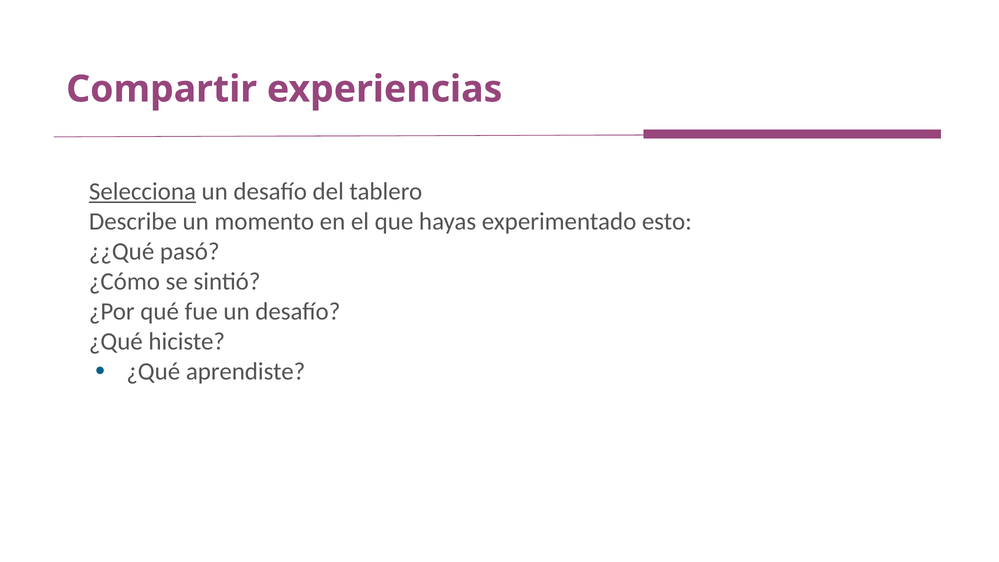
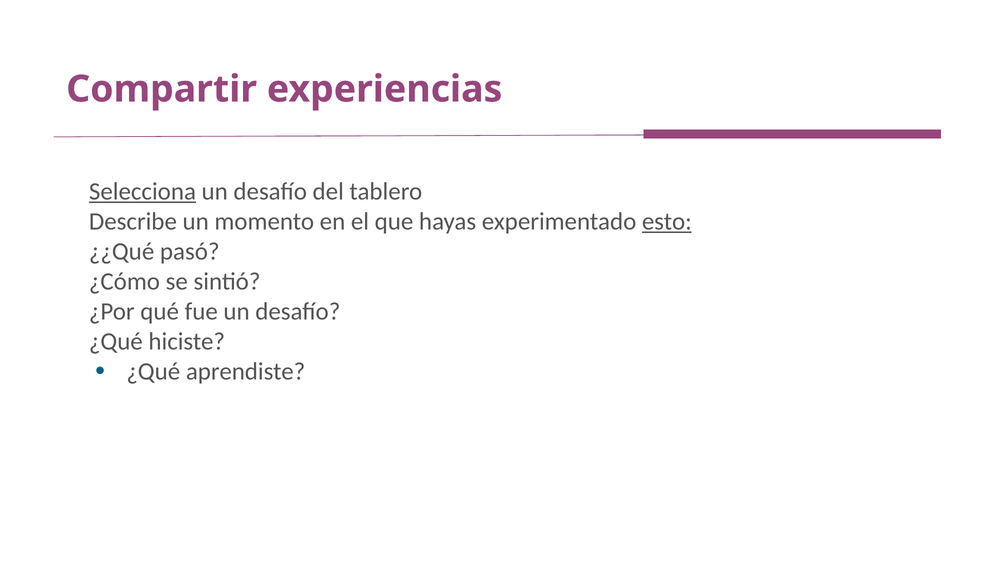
esto underline: none -> present (667, 222)
